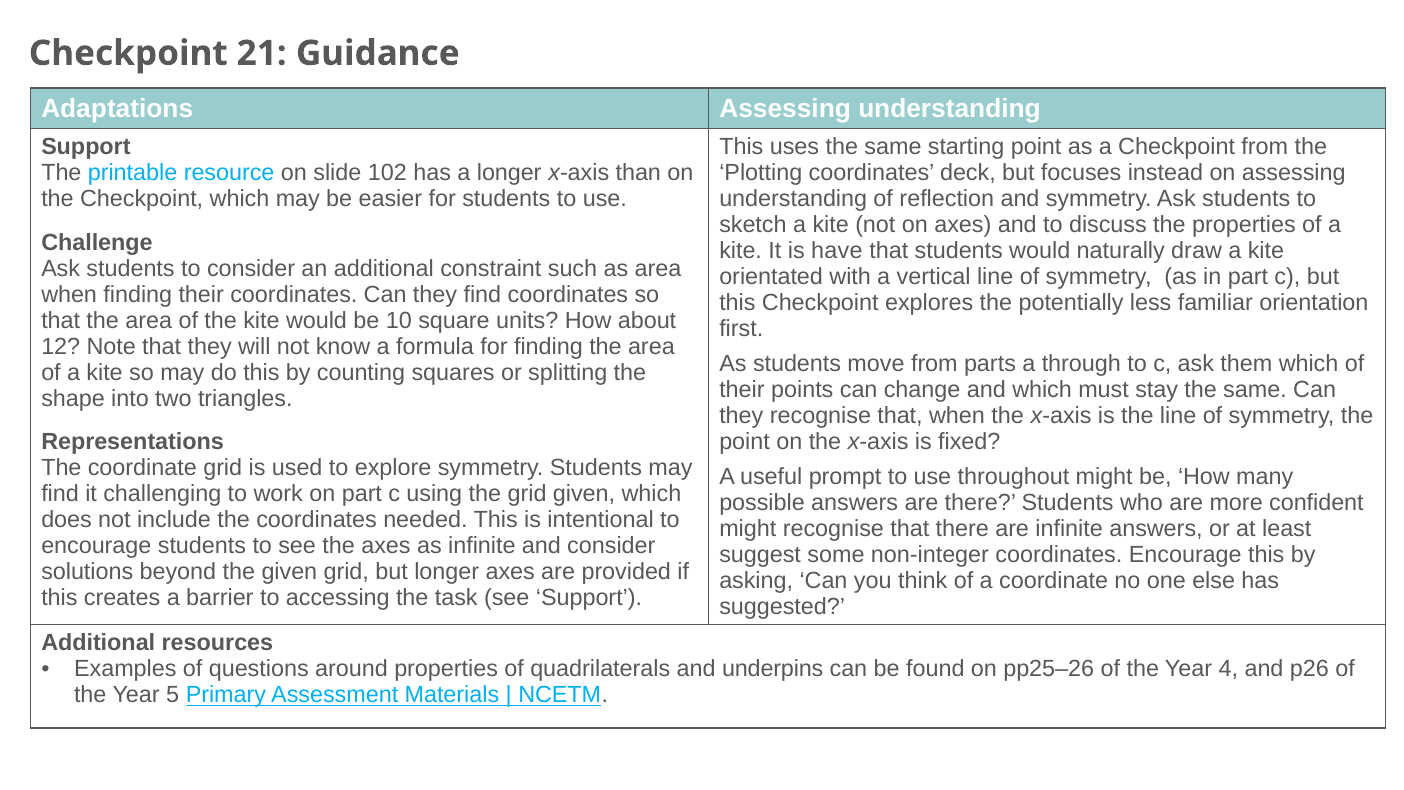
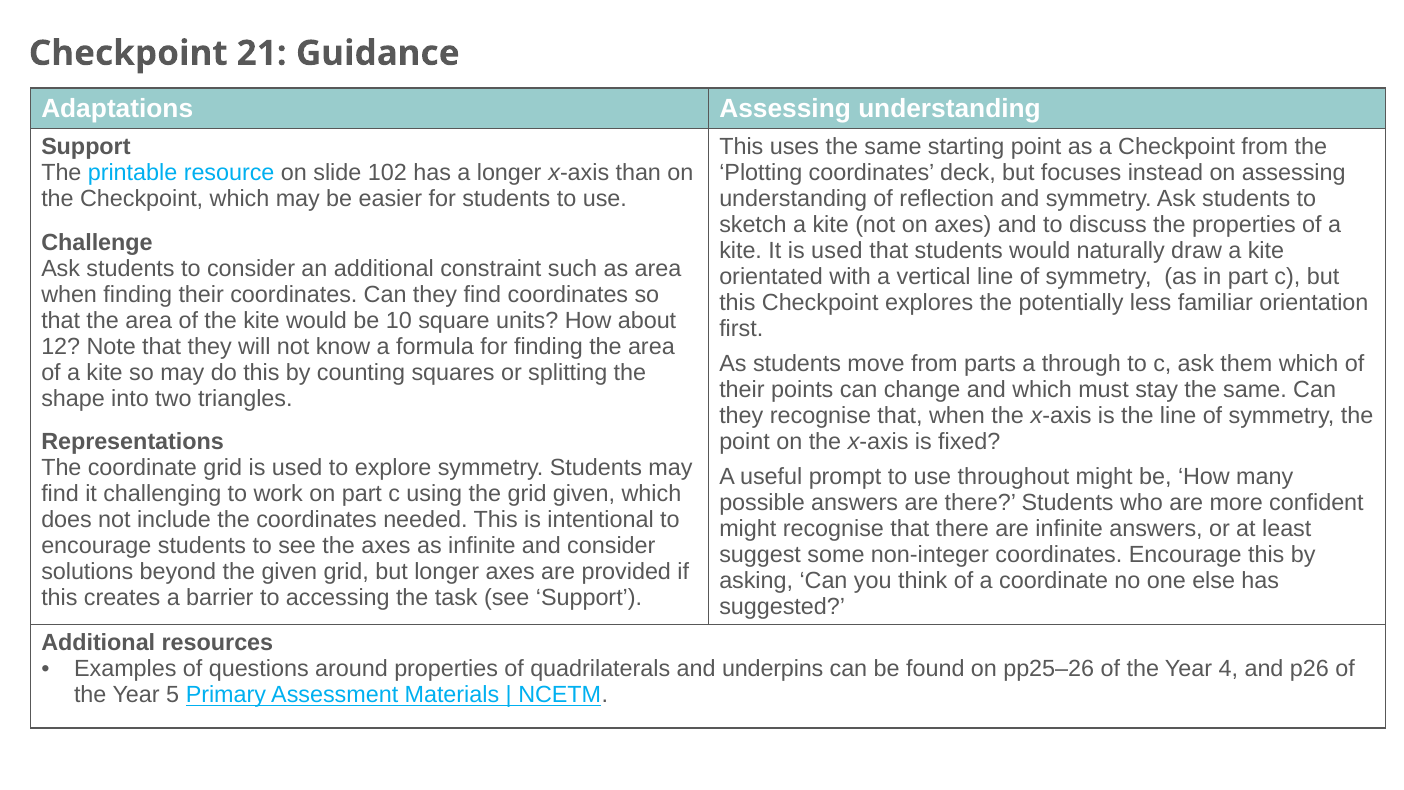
It is have: have -> used (837, 251)
